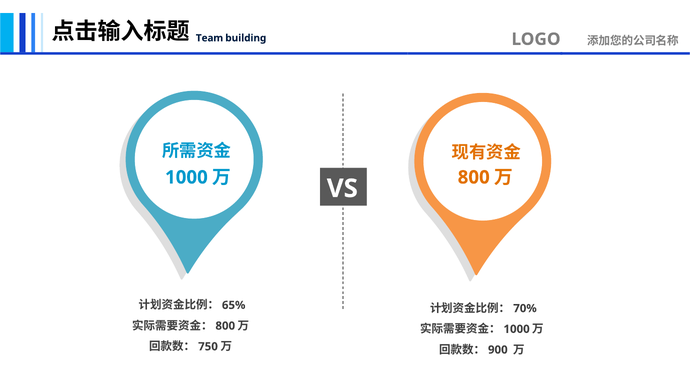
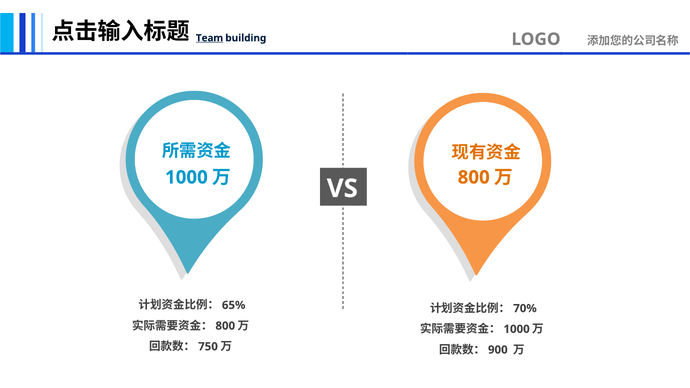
Team underline: none -> present (210, 38)
